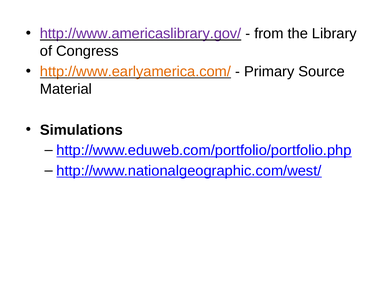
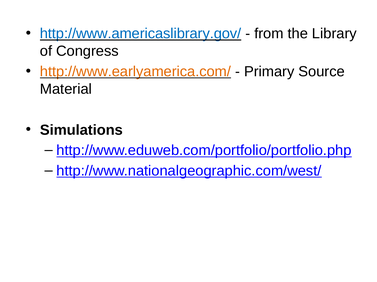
http://www.americaslibrary.gov/ colour: purple -> blue (141, 34)
